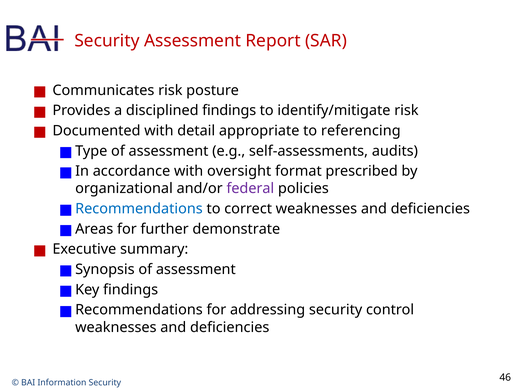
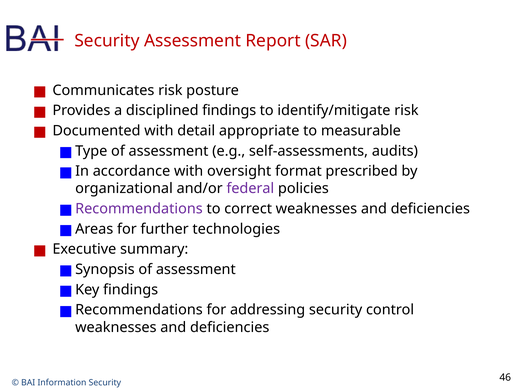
referencing: referencing -> measurable (361, 131)
Recommendations colour: blue -> purple (139, 209)
demonstrate: demonstrate -> technologies (236, 229)
